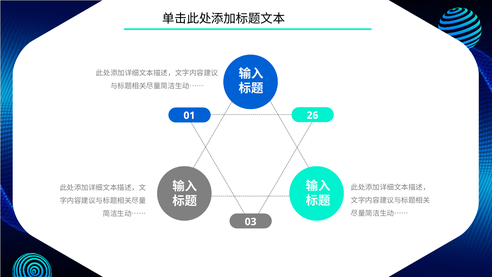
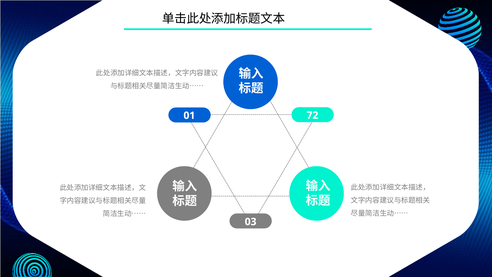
26: 26 -> 72 (312, 115)
